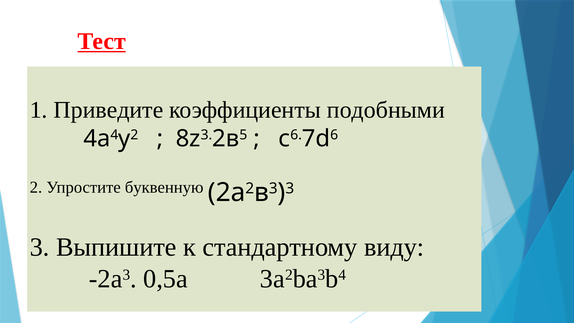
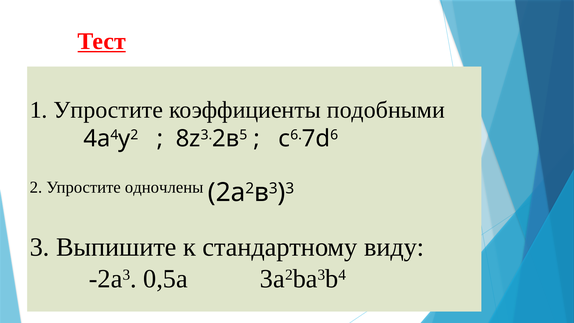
1 Приведите: Приведите -> Упростите (108, 110)
буквенную: буквенную -> одночлены (164, 187)
